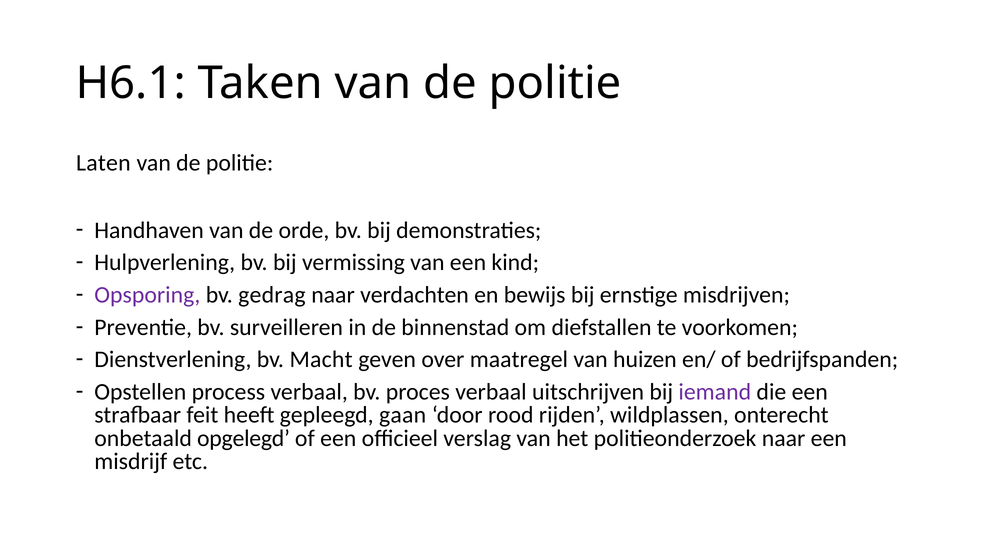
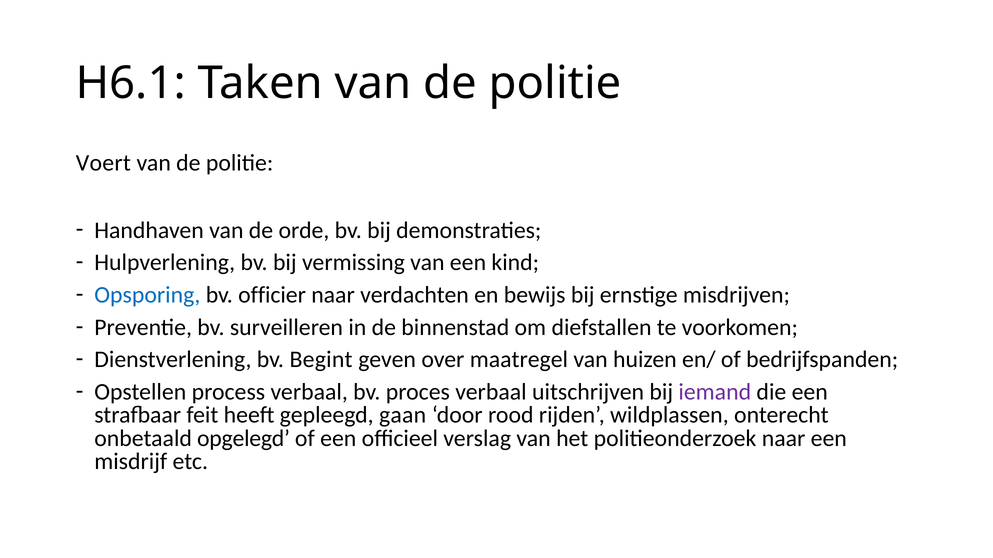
Laten: Laten -> Voert (103, 163)
Opsporing colour: purple -> blue (147, 295)
gedrag: gedrag -> officier (272, 295)
Macht: Macht -> Begint (321, 360)
